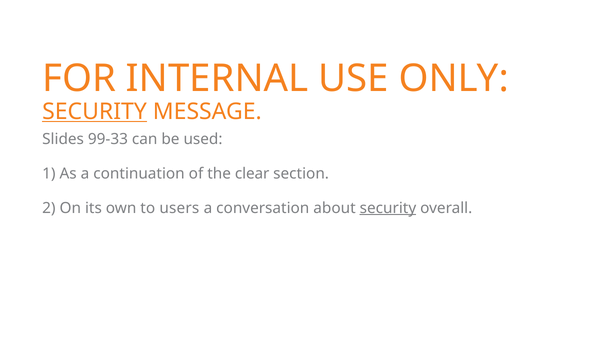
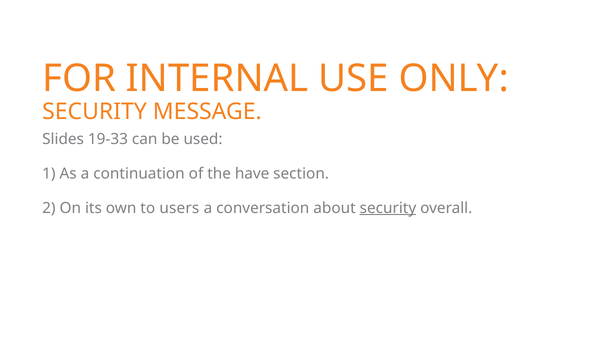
SECURITY underline: present -> none (95, 112)
99-33: 99-33 -> 19-33 (108, 139)
clear: clear -> have (252, 174)
